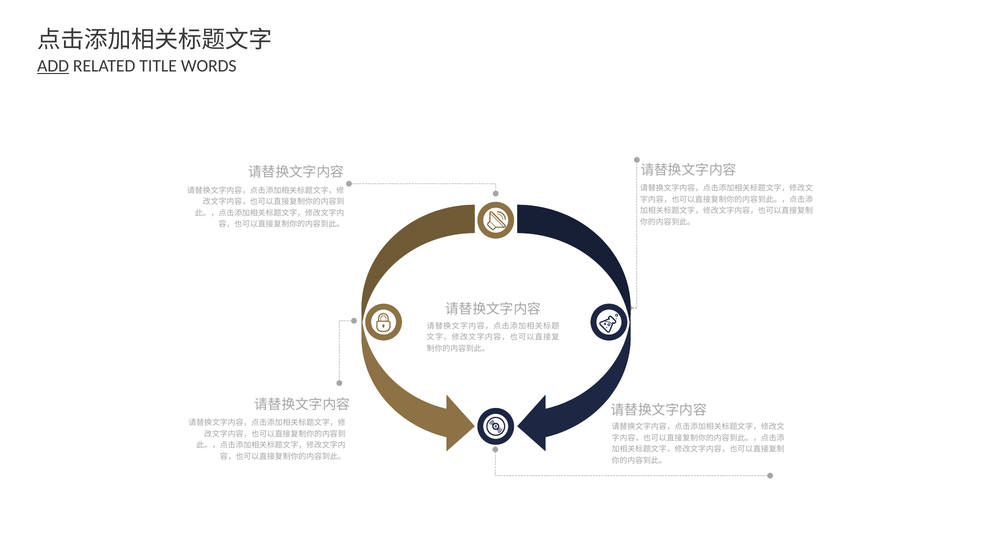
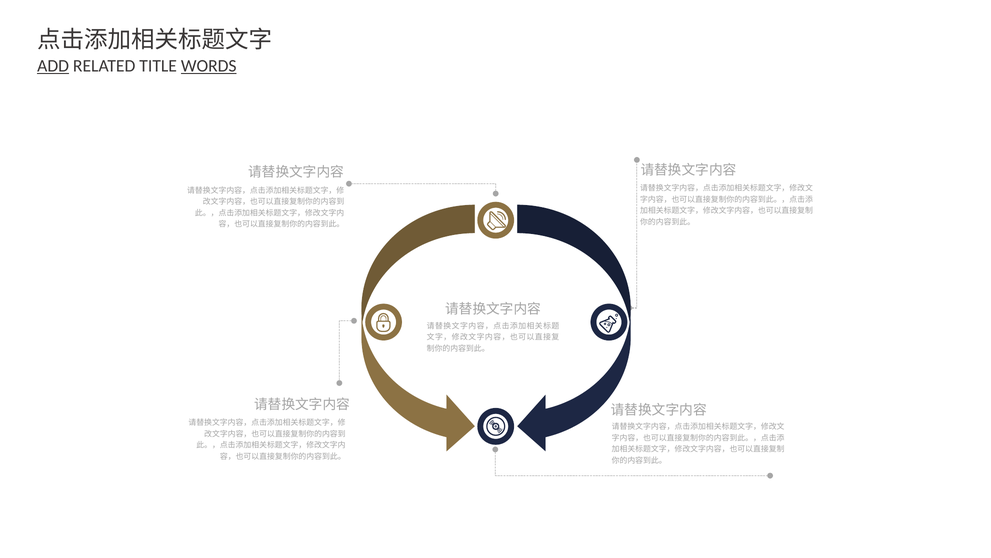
WORDS underline: none -> present (209, 66)
